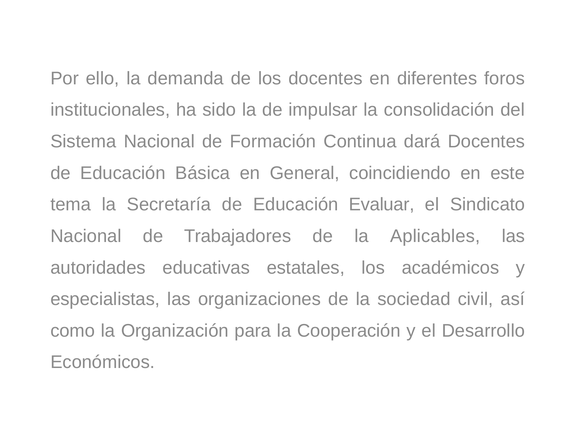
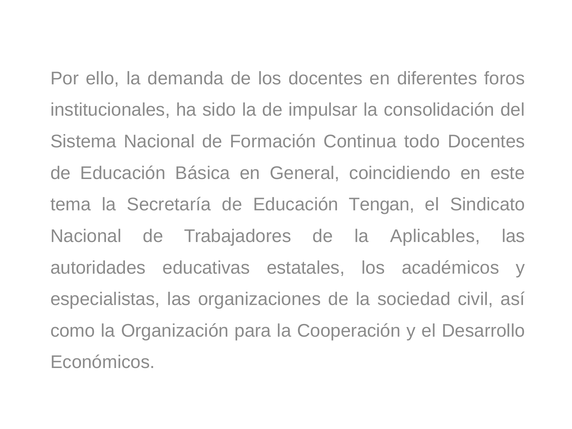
dará: dará -> todo (422, 141)
Evaluar: Evaluar -> Tengan (382, 205)
